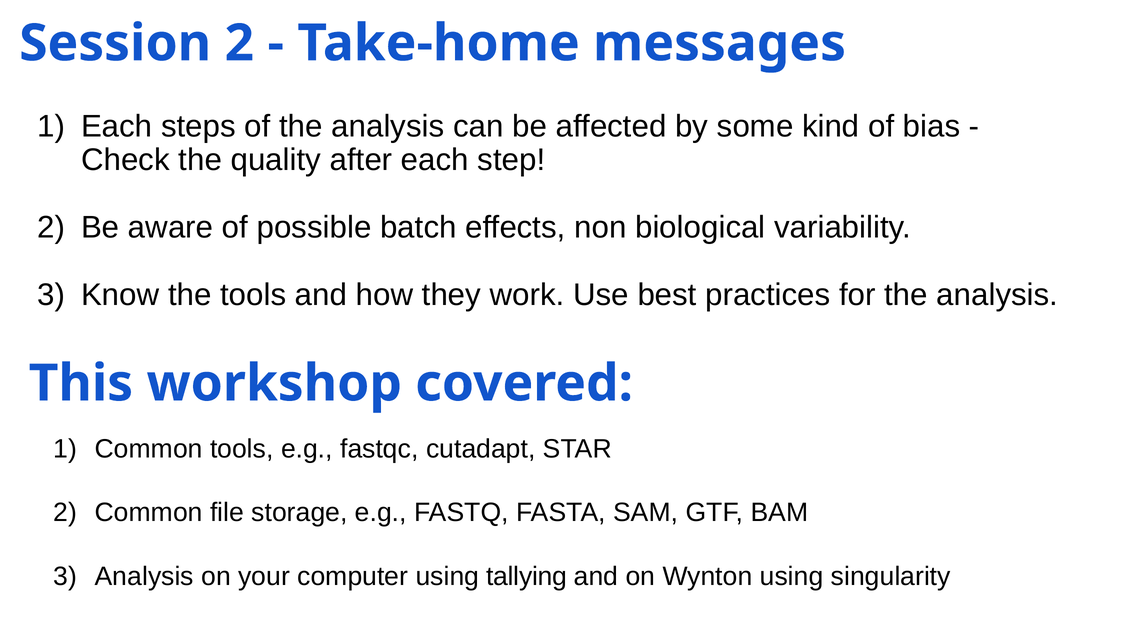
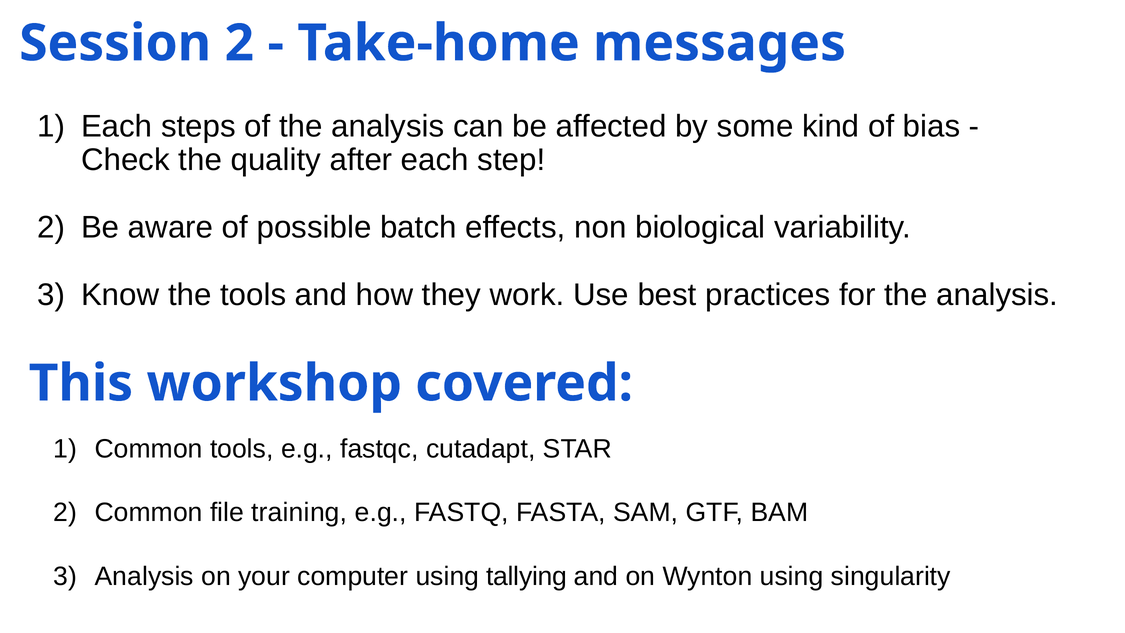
storage: storage -> training (299, 513)
